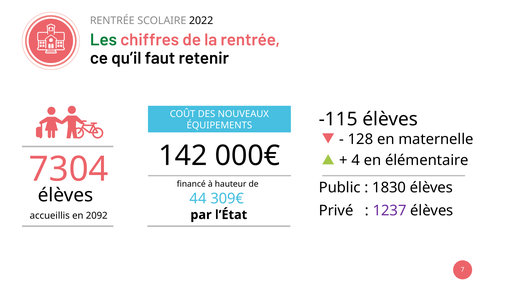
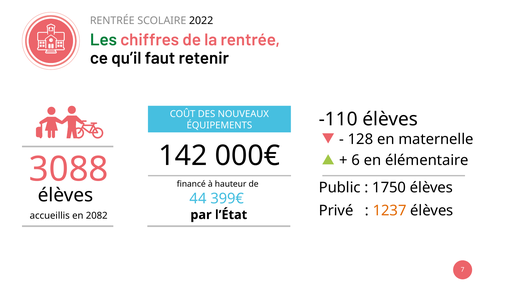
-115: -115 -> -110 (338, 119)
4: 4 -> 6 (356, 160)
7304: 7304 -> 3088 (69, 169)
1830: 1830 -> 1750 (389, 188)
309€: 309€ -> 399€ (227, 199)
1237 colour: purple -> orange (390, 211)
2092: 2092 -> 2082 (97, 216)
